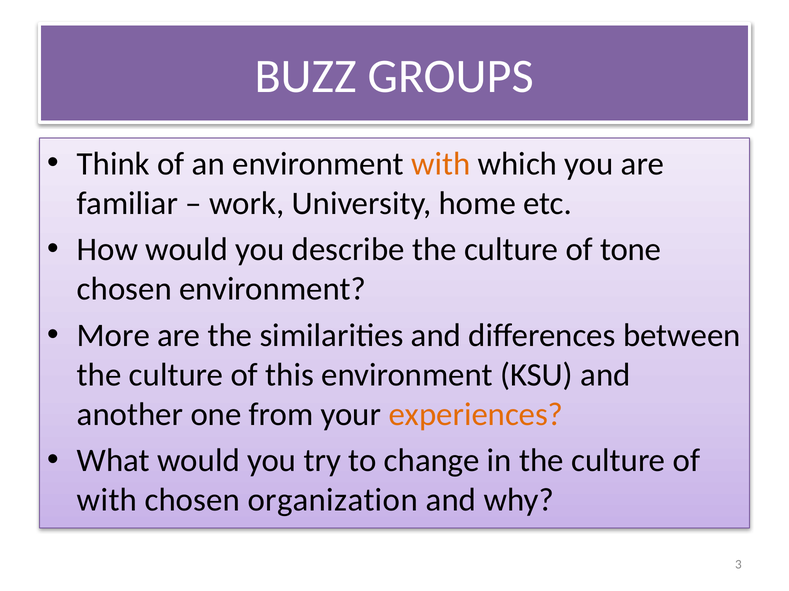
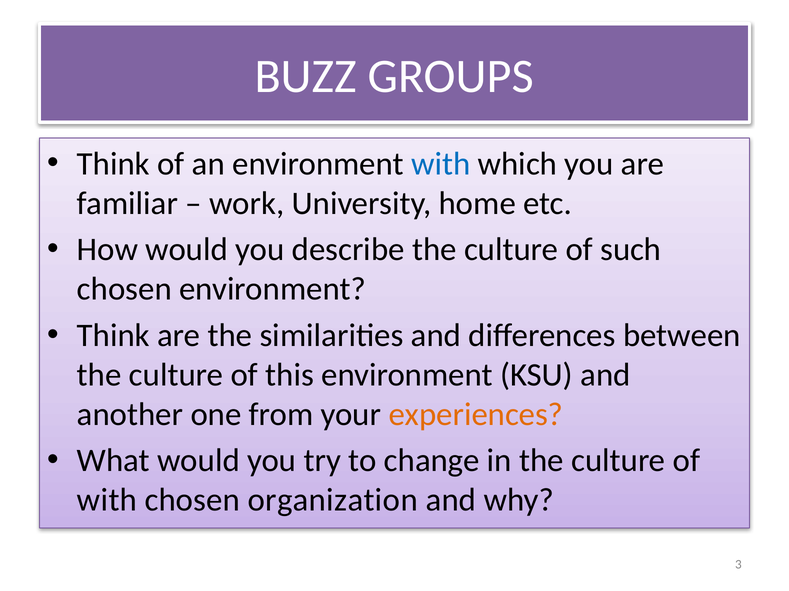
with colour: orange -> blue (441, 164)
tone: tone -> such (631, 250)
More: More -> Think (113, 336)
